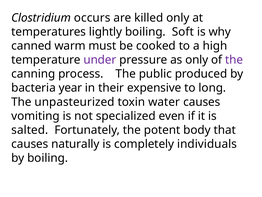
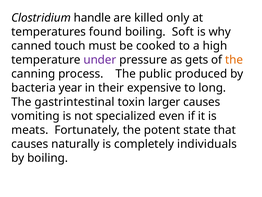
occurs: occurs -> handle (92, 18)
lightly: lightly -> found (105, 32)
warm: warm -> touch (70, 46)
as only: only -> gets (197, 60)
the colour: purple -> orange (234, 60)
unpasteurized: unpasteurized -> gastrintestinal (75, 102)
water: water -> larger (164, 102)
salted: salted -> meats (30, 130)
body: body -> state (197, 130)
